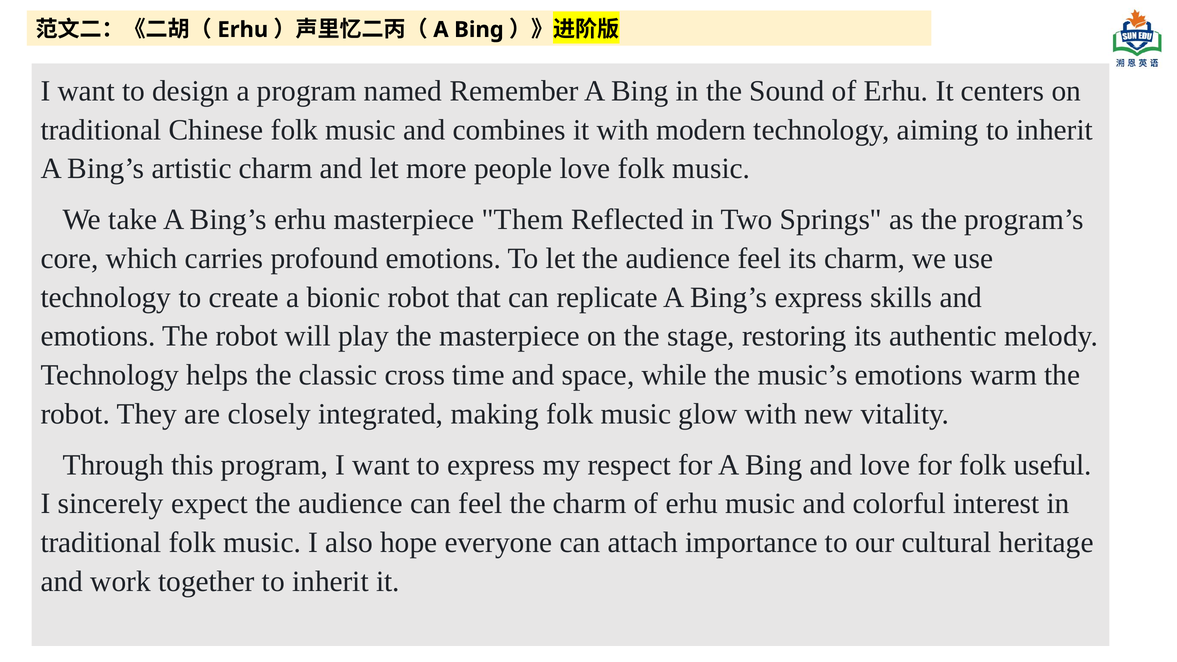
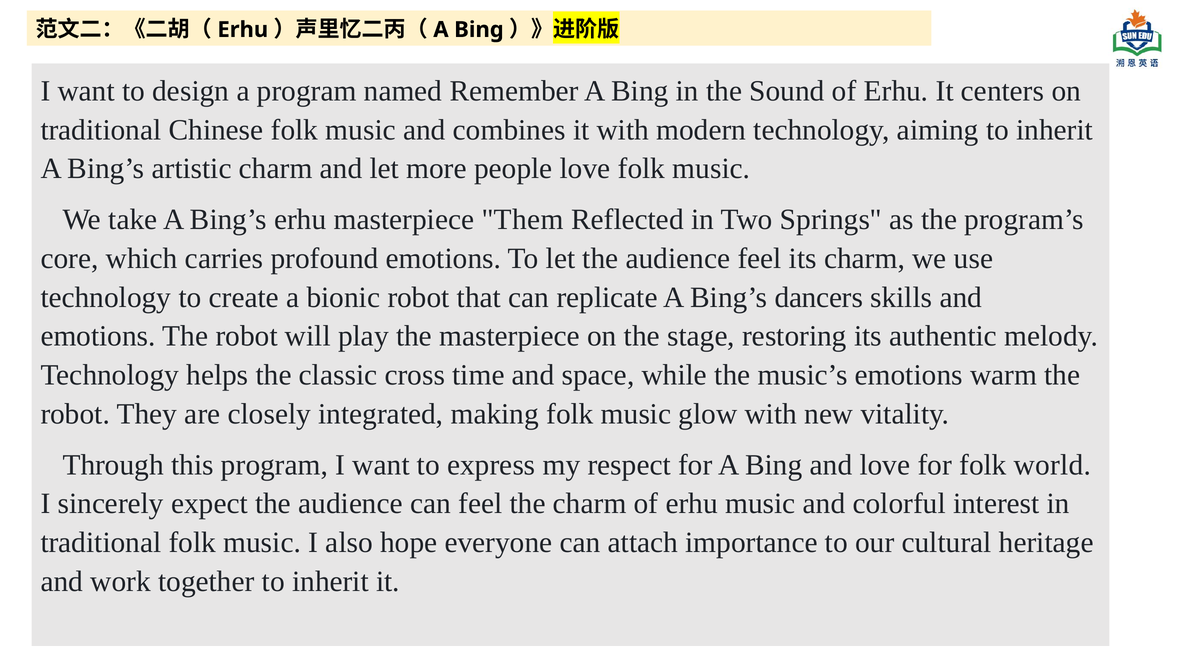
Bing’s express: express -> dancers (819, 297)
useful: useful -> world (1053, 465)
